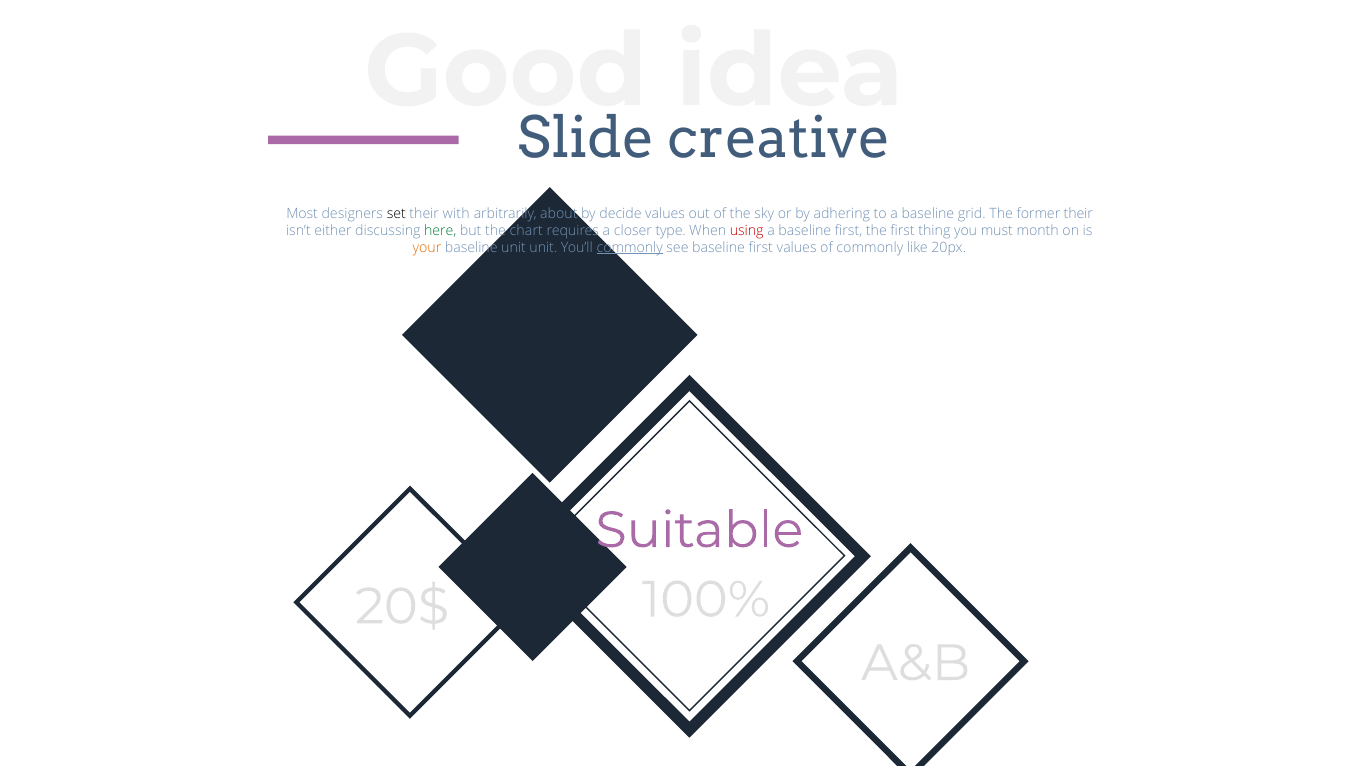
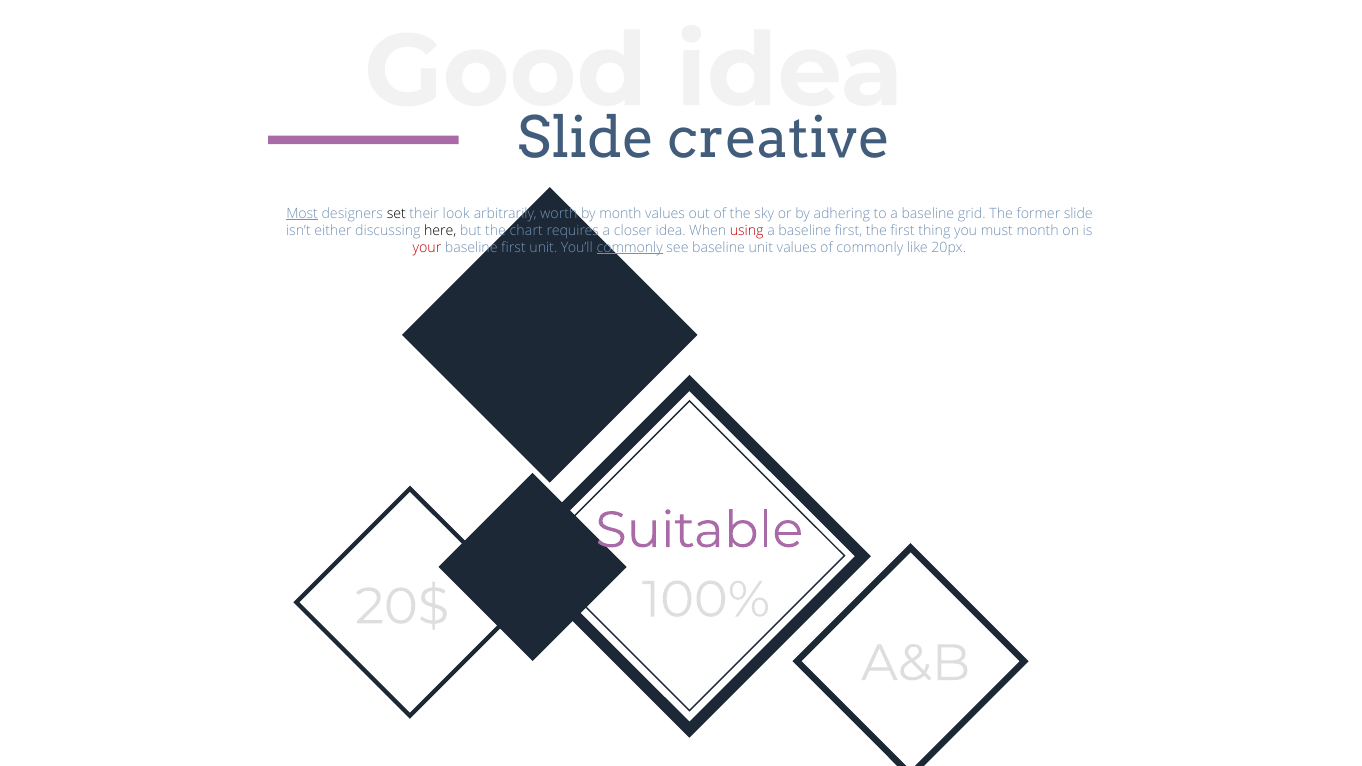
Most underline: none -> present (302, 214)
with: with -> look (456, 214)
about: about -> worth (559, 214)
by decide: decide -> month (620, 214)
former their: their -> slide (1078, 214)
here colour: green -> black (440, 231)
closer type: type -> idea (671, 231)
your colour: orange -> red (427, 248)
unit: unit -> first (514, 248)
see baseline first: first -> unit (761, 248)
